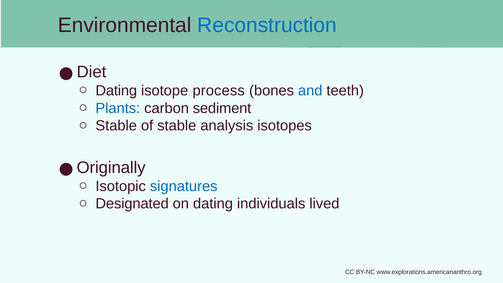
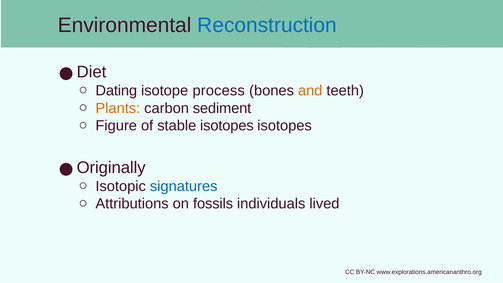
and colour: blue -> orange (310, 91)
Plants colour: blue -> orange (118, 108)
Stable: Stable -> Figure (116, 126)
stable analysis: analysis -> isotopes (227, 126)
Designated: Designated -> Attributions (132, 204)
on dating: dating -> fossils (213, 204)
